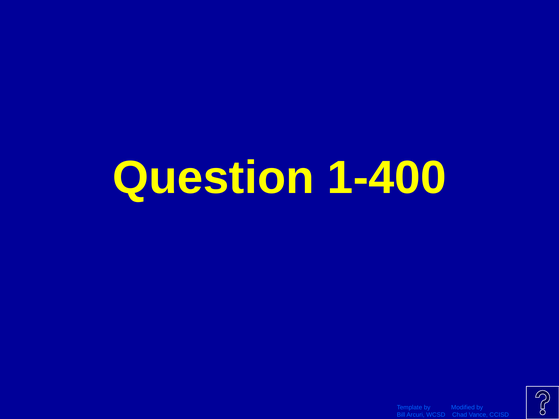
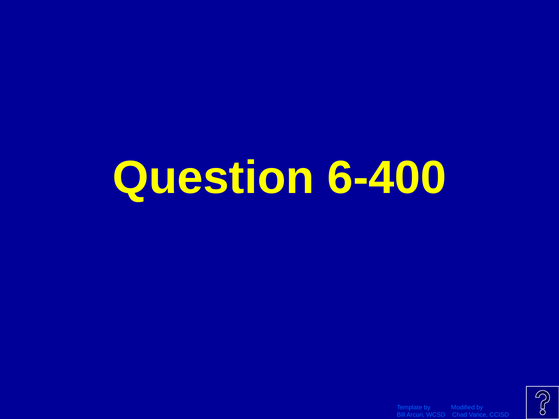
1-400: 1-400 -> 6-400 (387, 178)
